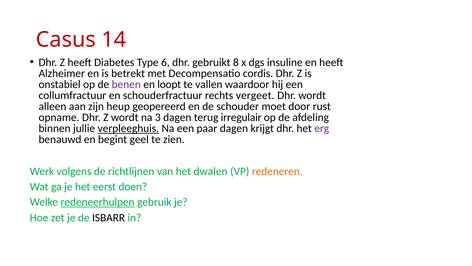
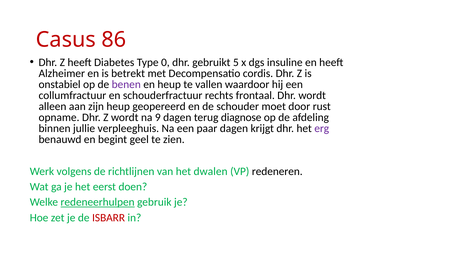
14: 14 -> 86 (114, 40)
6: 6 -> 0 (165, 62)
8: 8 -> 5 (236, 62)
en loopt: loopt -> heup (169, 84)
vergeet: vergeet -> frontaal (255, 95)
3: 3 -> 9 (158, 117)
irregulair: irregulair -> diagnose (241, 117)
verpleeghuis underline: present -> none (128, 128)
redeneren colour: orange -> black (277, 171)
ISBARR colour: black -> red (109, 217)
